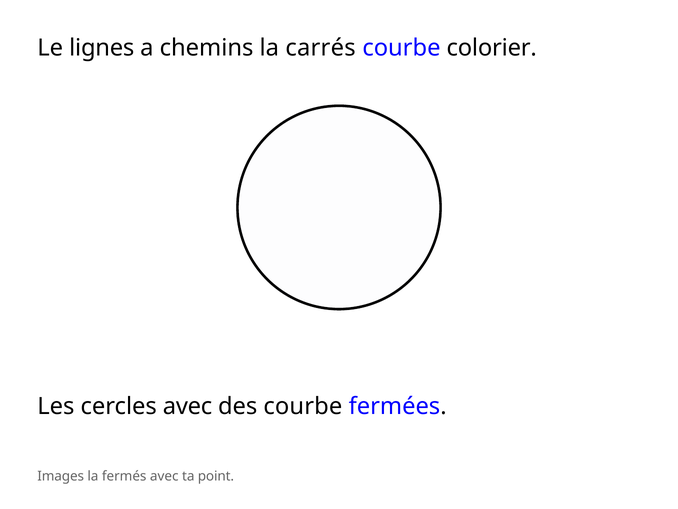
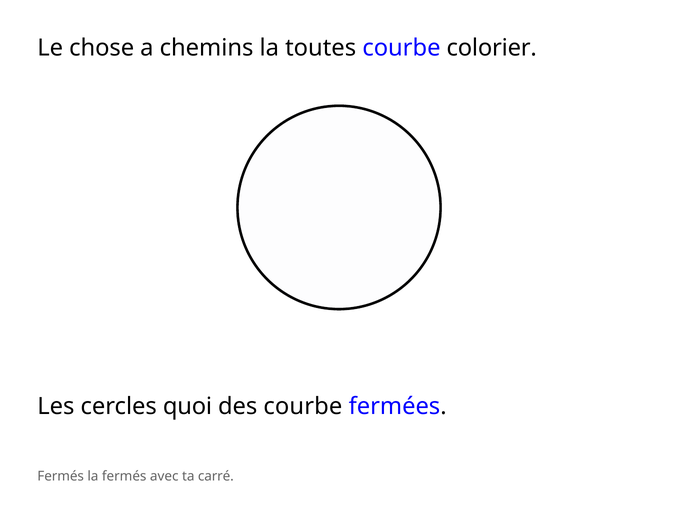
lignes: lignes -> chose (102, 48)
carrés: carrés -> toutes (321, 48)
cercles avec: avec -> quoi (188, 406)
Images: Images -> Fermés (61, 476)
point: point -> carré (216, 476)
